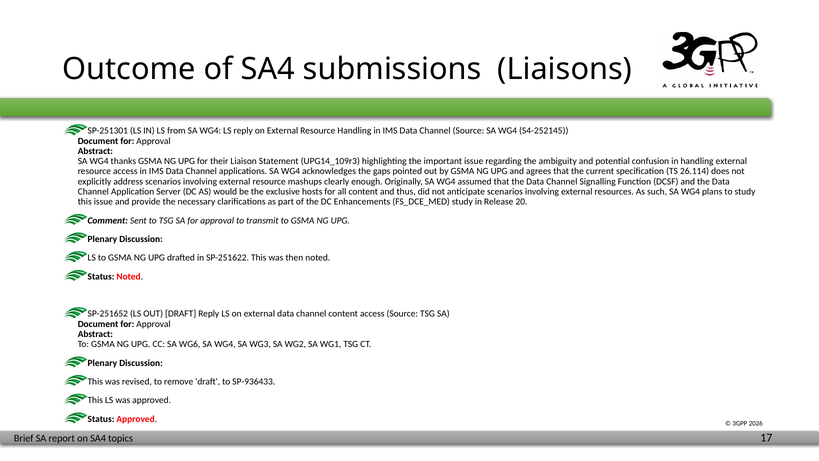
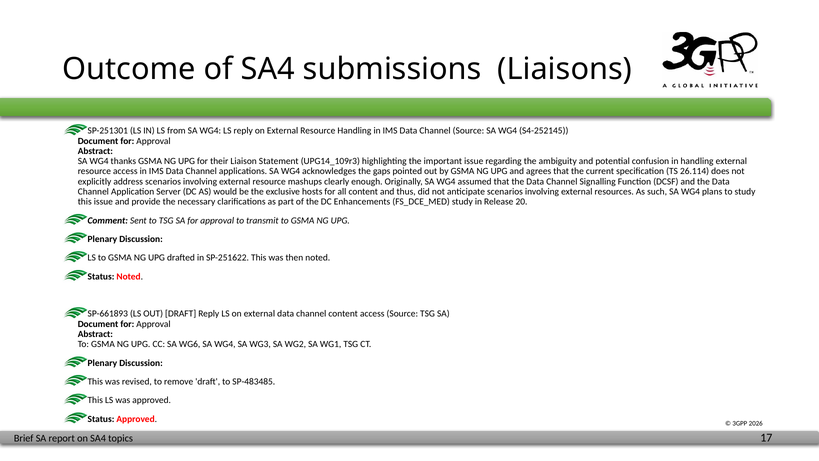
SP-251652: SP-251652 -> SP-661893 (108, 314)
SP-936433: SP-936433 -> SP-483485 (254, 381)
